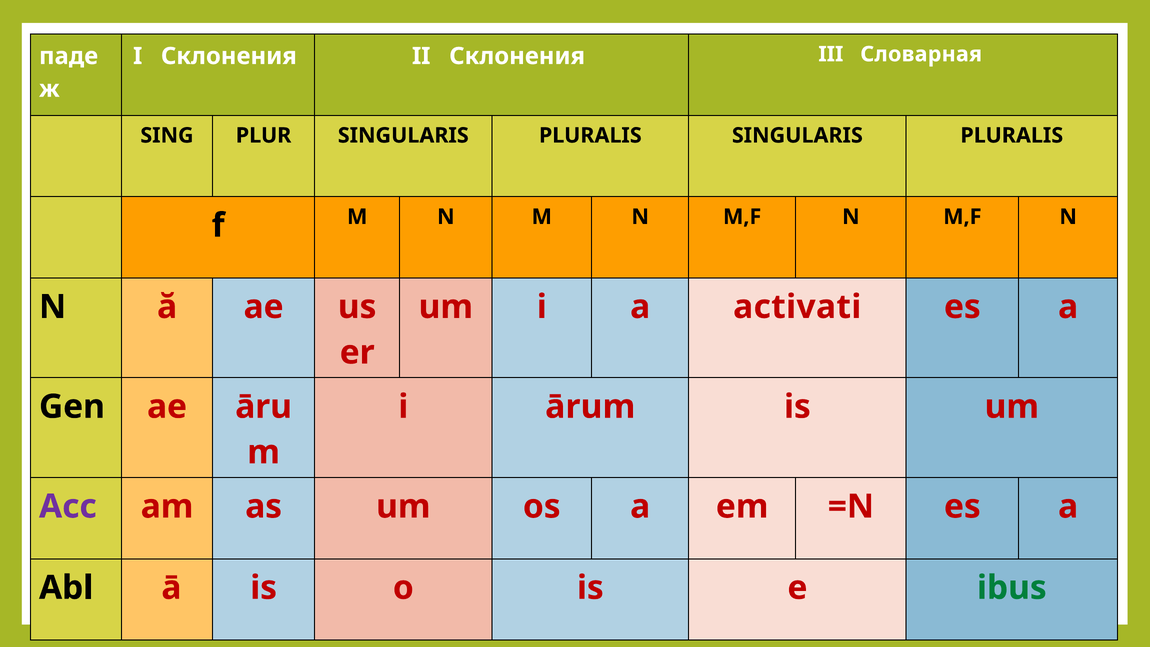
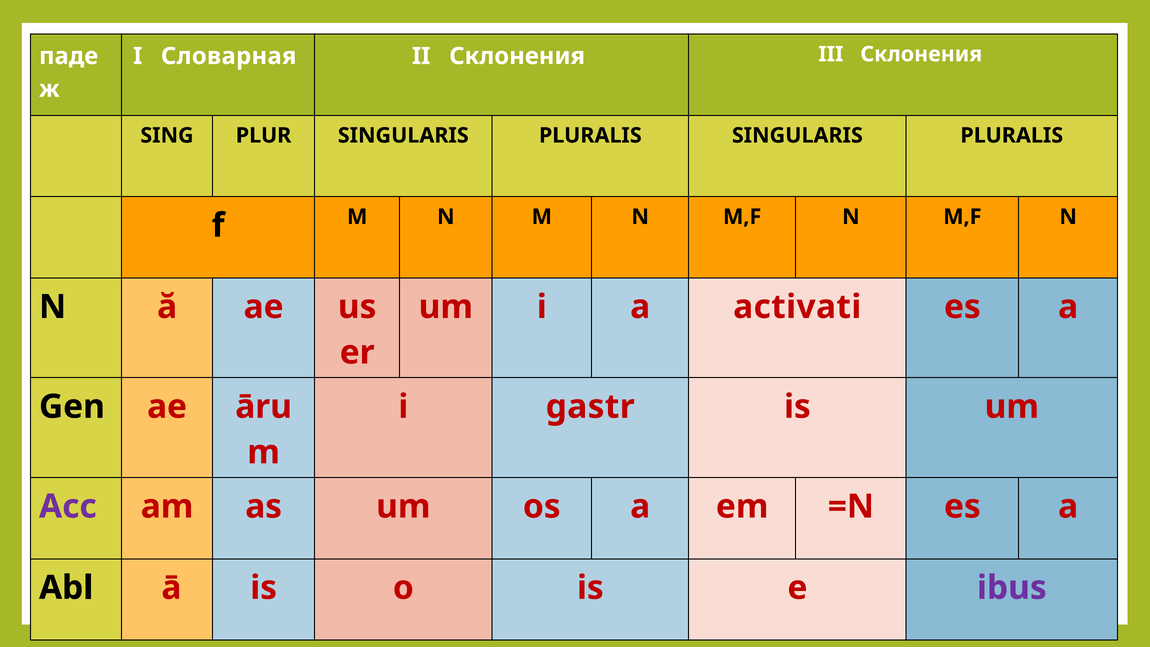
I Склонения: Склонения -> Словарная (229, 56)
III Словарная: Словарная -> Склонения (921, 54)
ārum: ārum -> gastr (590, 407)
ibus colour: green -> purple (1012, 588)
